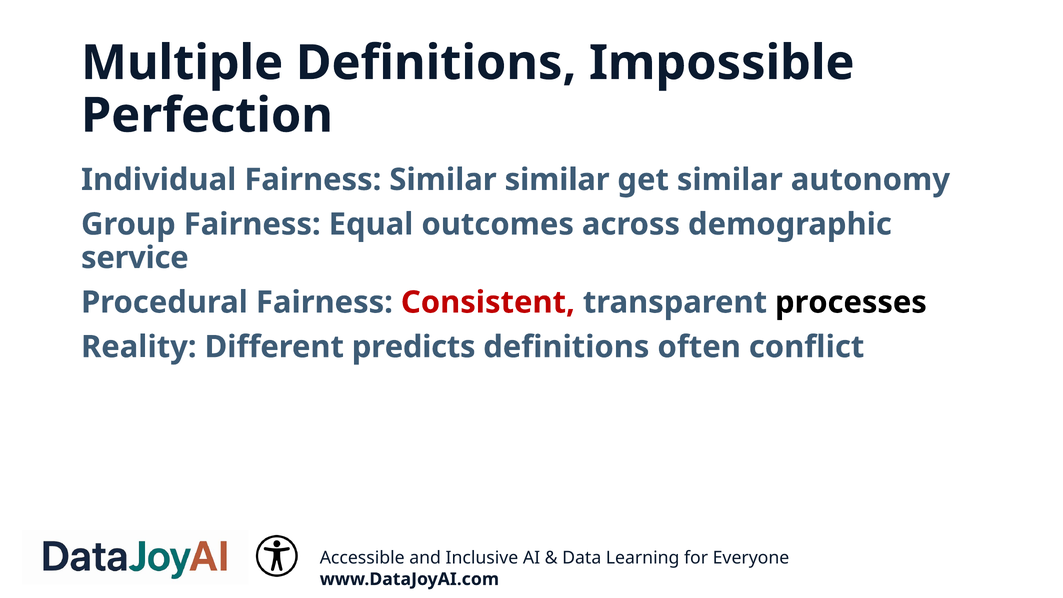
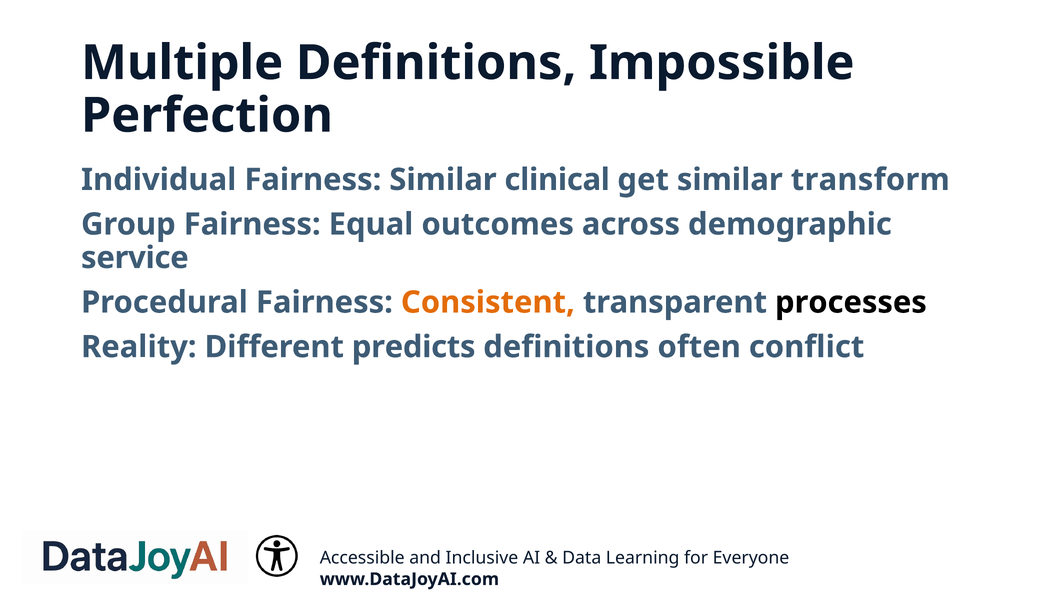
Similar similar: similar -> clinical (557, 180)
autonomy: autonomy -> transform (870, 180)
Consistent colour: red -> orange (488, 302)
